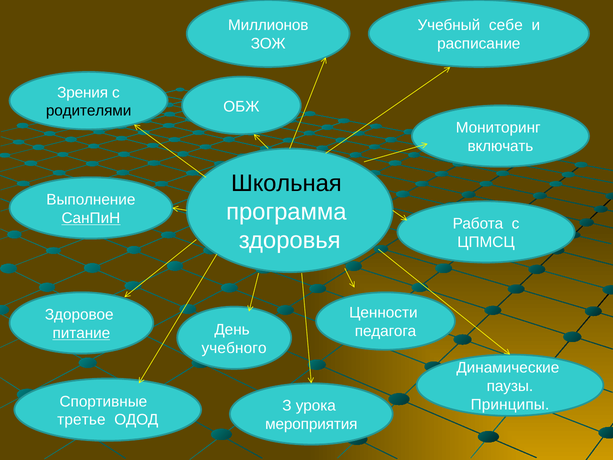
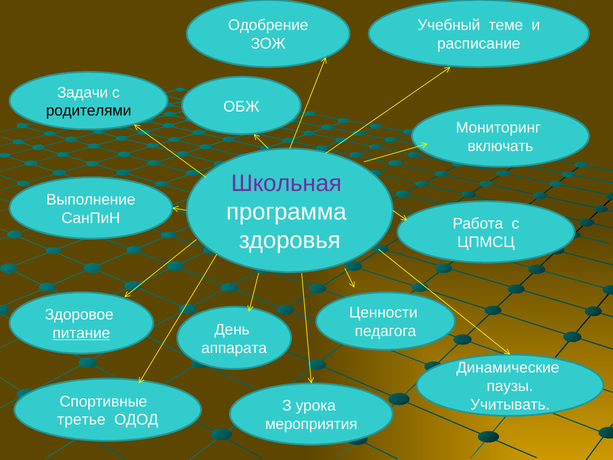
Миллионов: Миллионов -> Одобрение (268, 25)
себе: себе -> теме (506, 25)
Зрения: Зрения -> Задачи (83, 92)
Школьная colour: black -> purple (286, 183)
СанПиН underline: present -> none (91, 218)
учебного: учебного -> аппарата (234, 348)
Принципы: Принципы -> Учитывать (510, 404)
